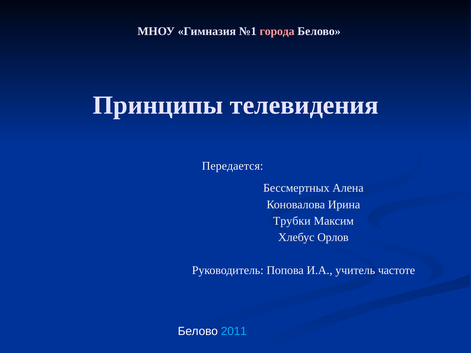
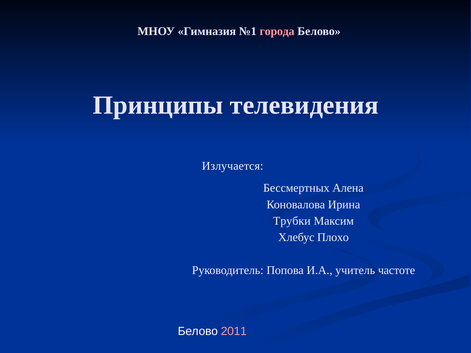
Передается: Передается -> Излучается (233, 166)
Орлов: Орлов -> Плохо (333, 238)
2011 colour: light blue -> pink (234, 331)
